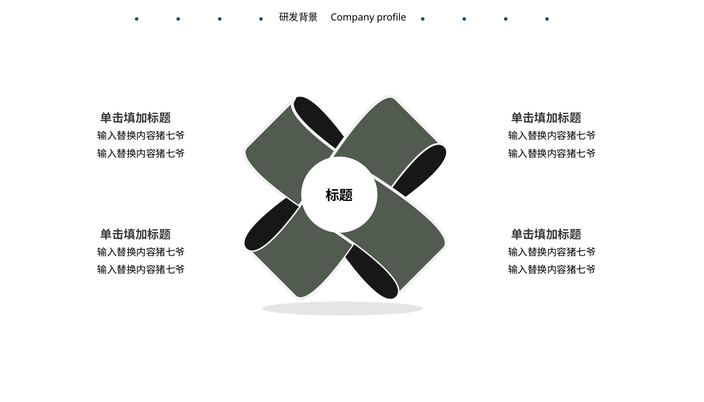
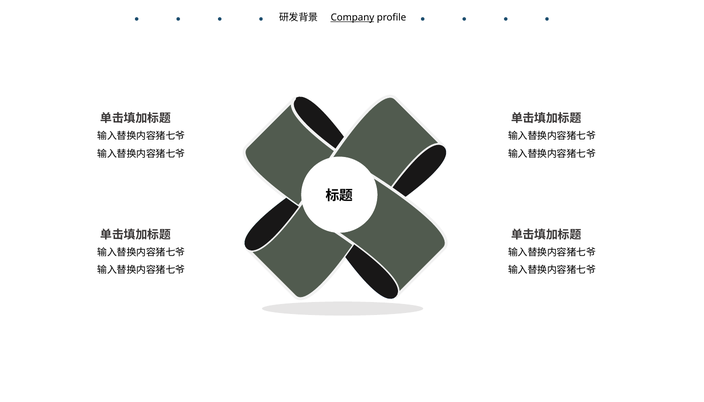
Company underline: none -> present (352, 18)
